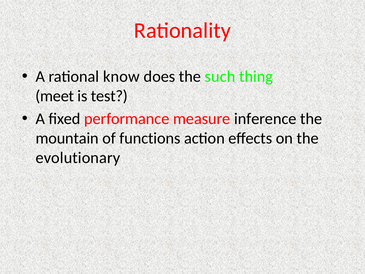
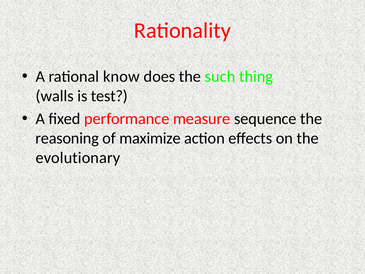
meet: meet -> walls (55, 96)
inference: inference -> sequence (265, 119)
mountain: mountain -> reasoning (67, 138)
functions: functions -> maximize (150, 138)
